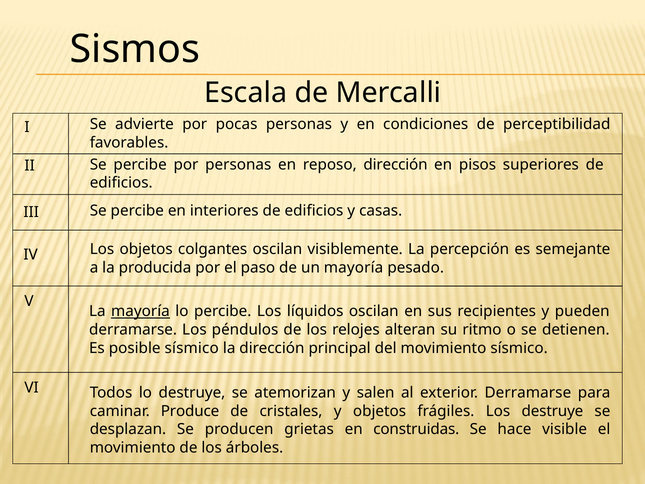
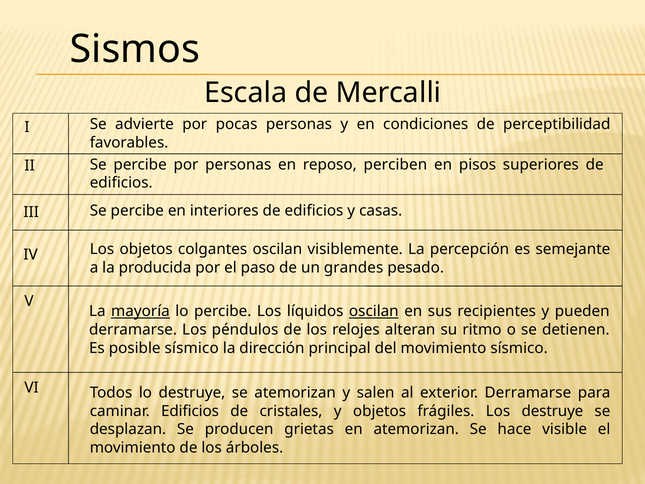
reposo dirección: dirección -> perciben (395, 164)
un mayoría: mayoría -> grandes (354, 267)
oscilan underline: none -> present (374, 311)
caminar Produce: Produce -> Edificios (190, 411)
en construidas: construidas -> atemorizan (416, 429)
